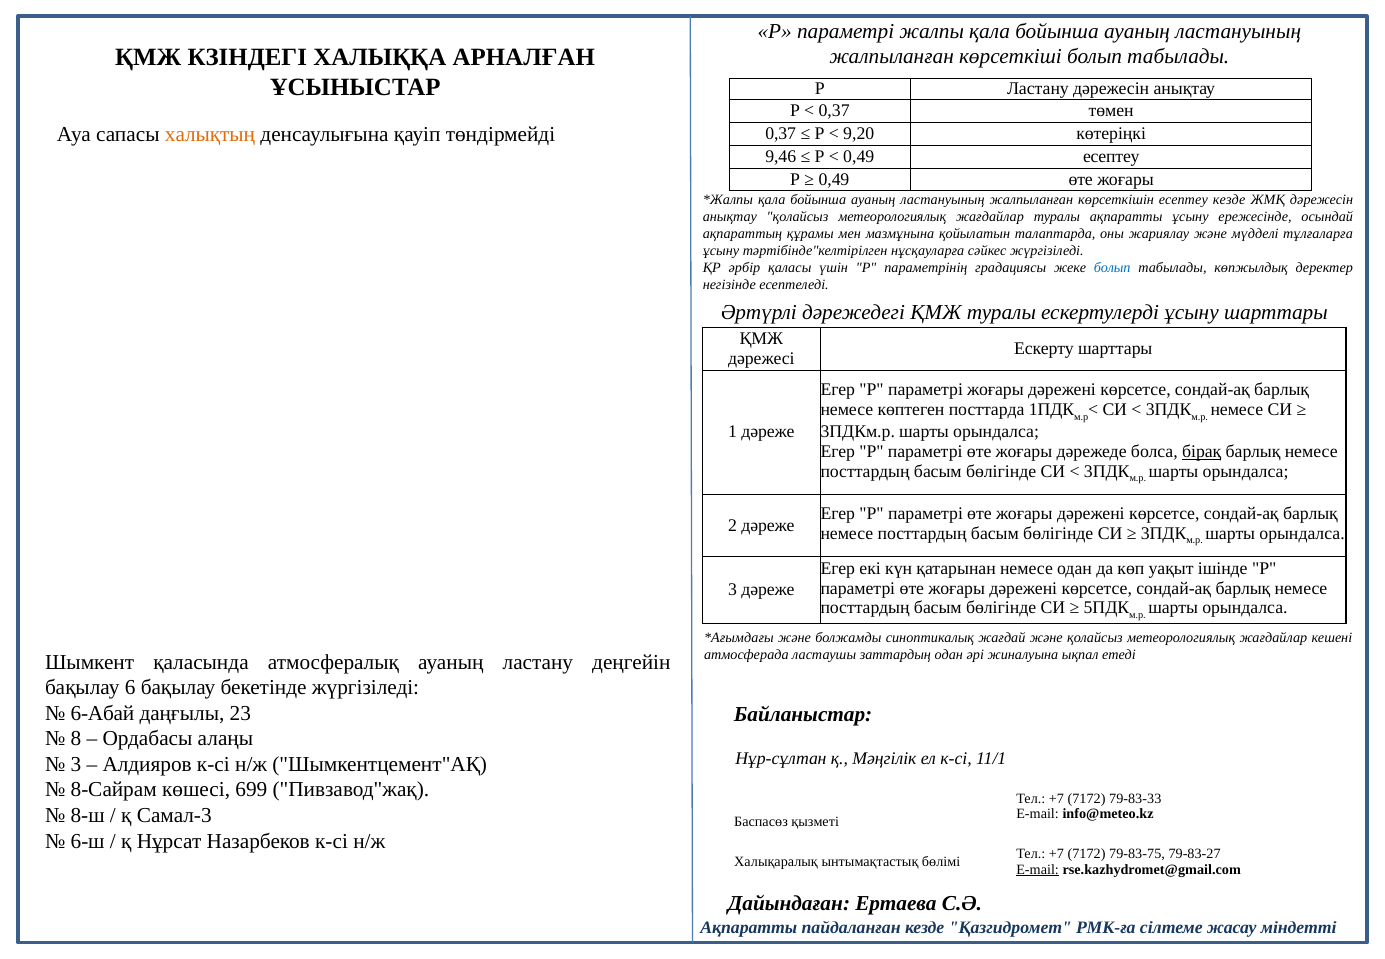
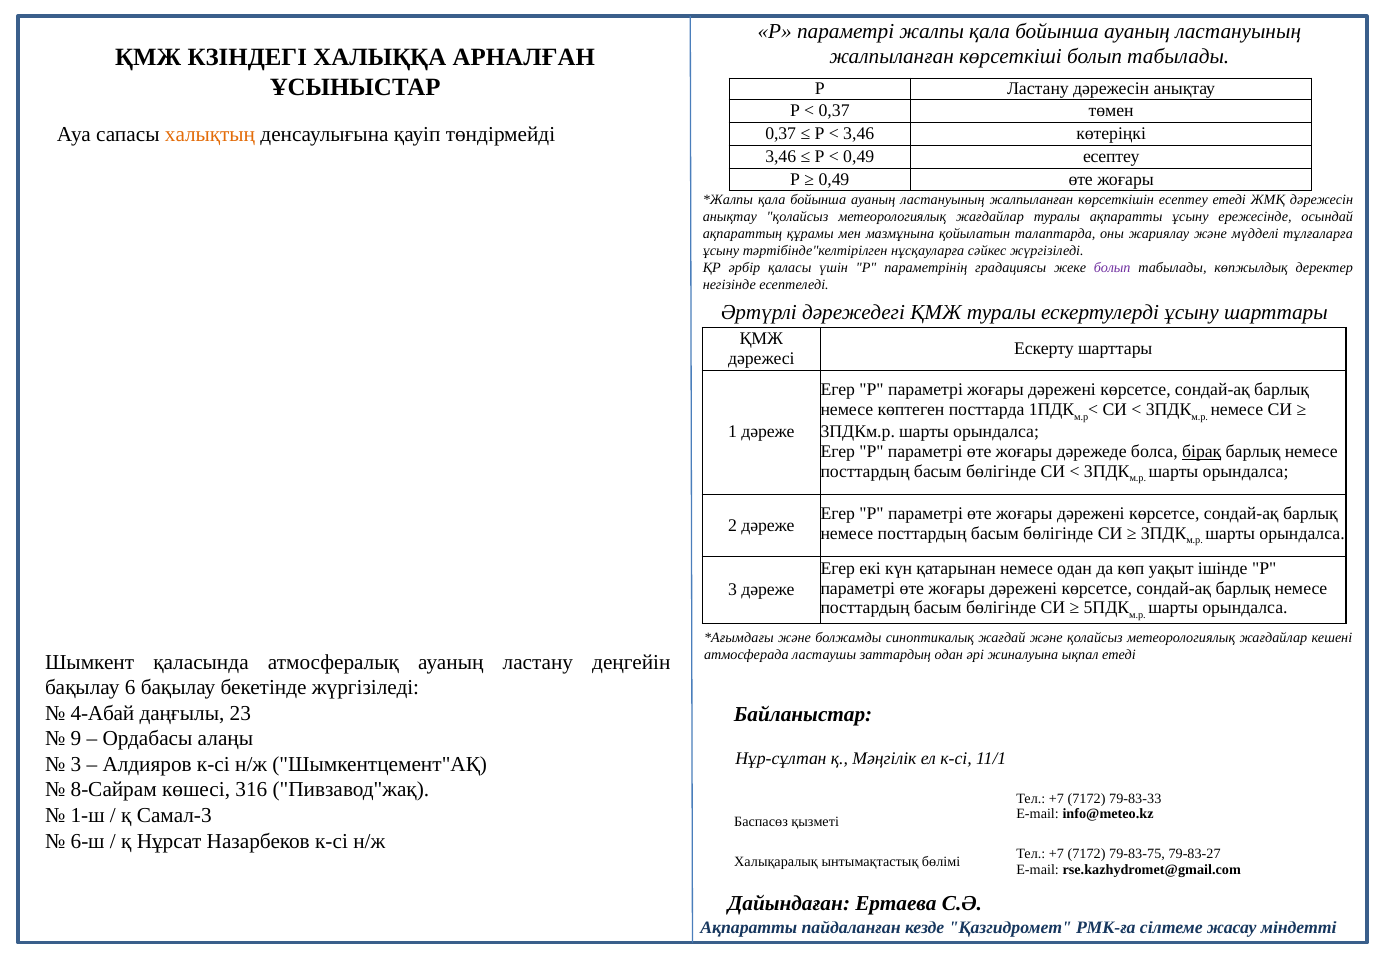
9,20: 9,20 -> 3,46 (859, 133)
9,46: 9,46 -> 3,46 (781, 156)
есептеу кезде: кезде -> етеді (1229, 200)
болып colour: blue -> purple (1112, 268)
6-Абай: 6-Абай -> 4-Абай (102, 713)
8: 8 -> 9 (76, 739)
699: 699 -> 316 (251, 790)
8-ш: 8-ш -> 1-ш (88, 815)
E-mail underline: present -> none (1038, 869)
